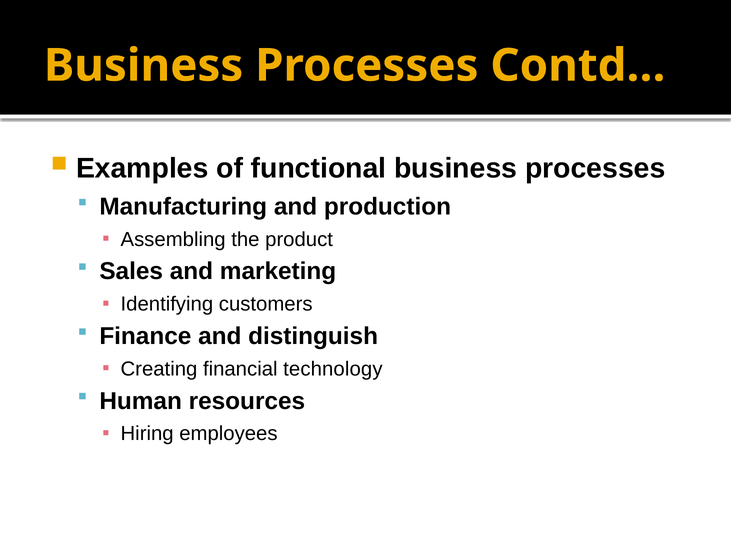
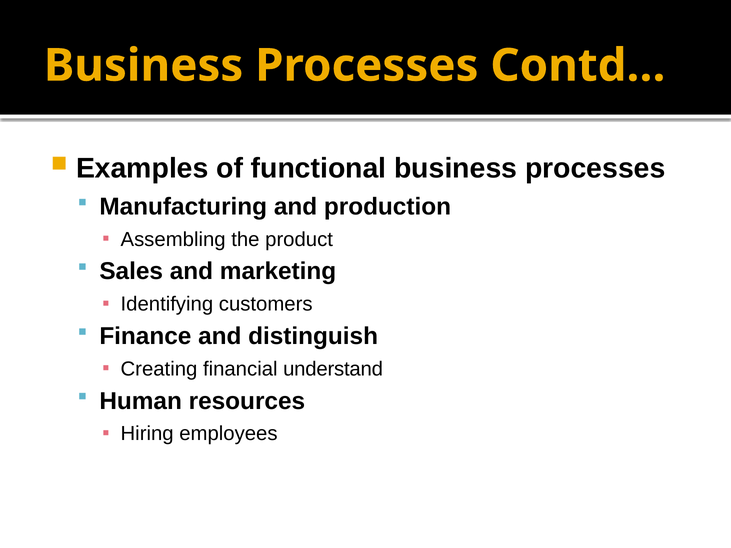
technology: technology -> understand (333, 369)
